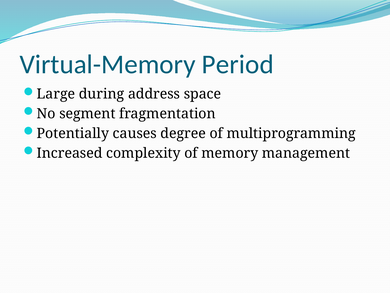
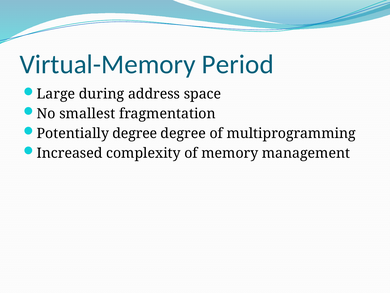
segment: segment -> smallest (87, 114)
Potentially causes: causes -> degree (135, 133)
